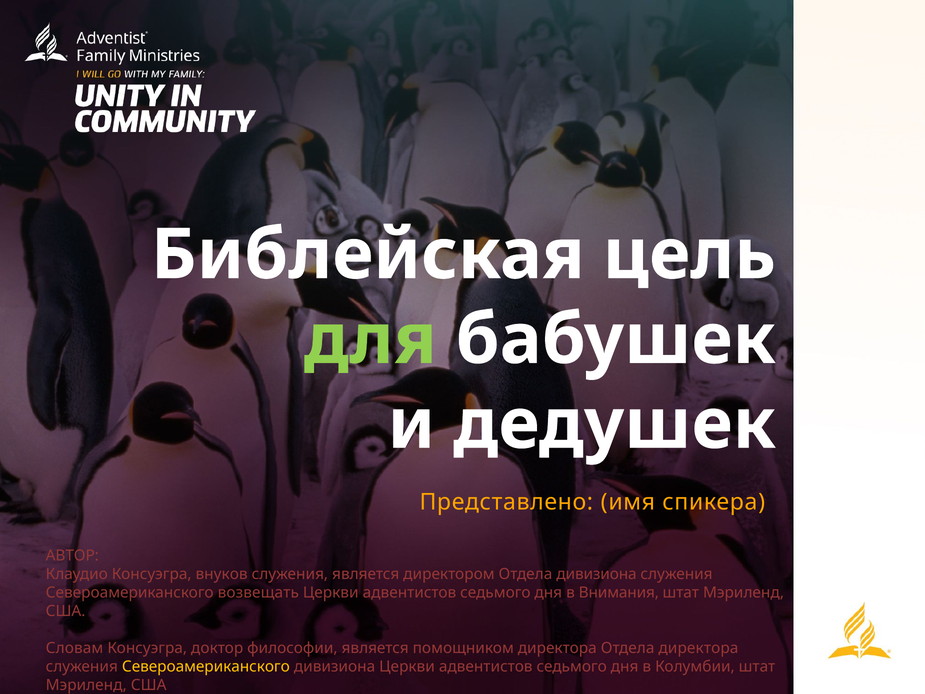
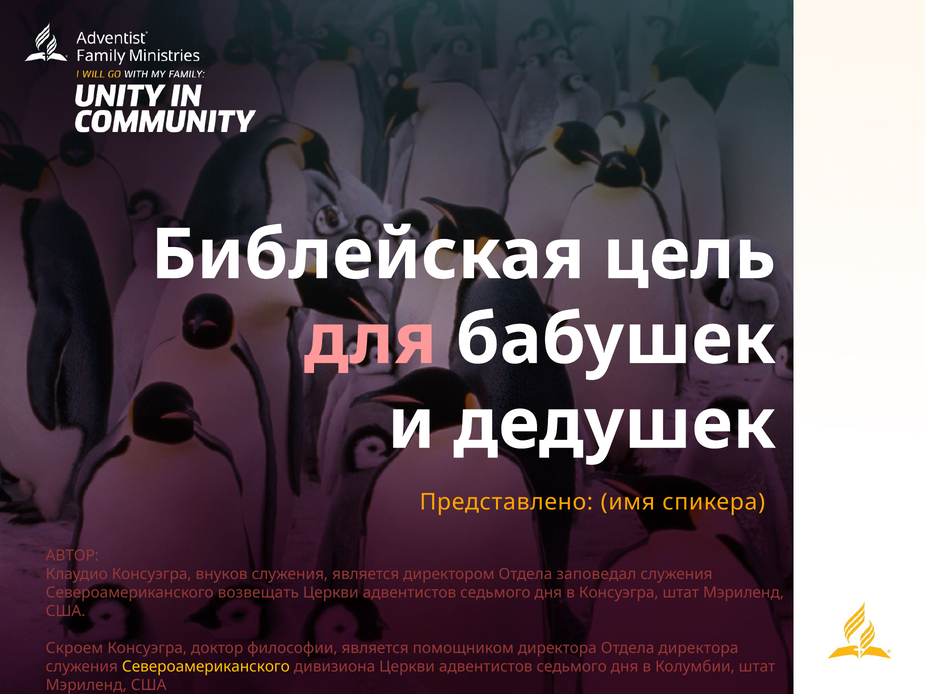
для colour: light green -> pink (370, 340)
Отдела дивизиона: дивизиона -> заповедал (596, 574)
в Внимания: Внимания -> Консуэгра (619, 593)
Словам: Словам -> Скроем (74, 648)
